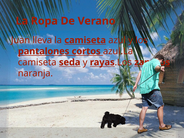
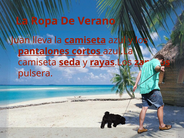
naranja: naranja -> pulsera (35, 73)
